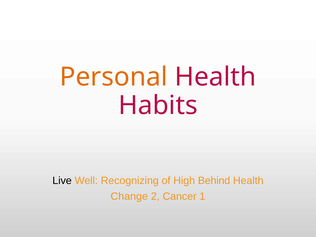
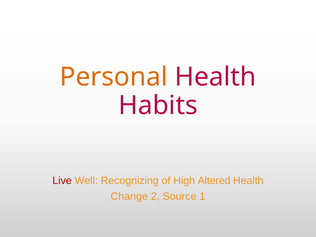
Live colour: black -> red (62, 181)
Behind: Behind -> Altered (214, 181)
Cancer: Cancer -> Source (180, 196)
